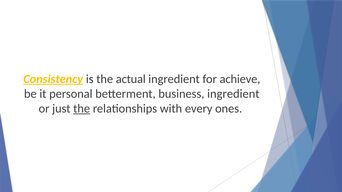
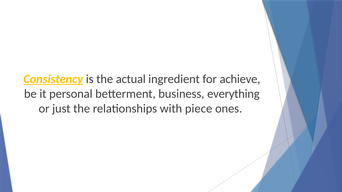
business ingredient: ingredient -> everything (233, 94)
the underline: present -> none (82, 109)
every: every -> piece (199, 109)
